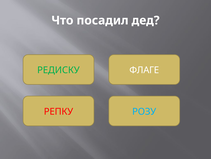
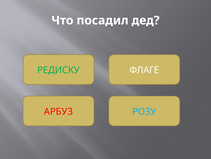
РЕПКУ: РЕПКУ -> АРБУЗ (58, 111)
